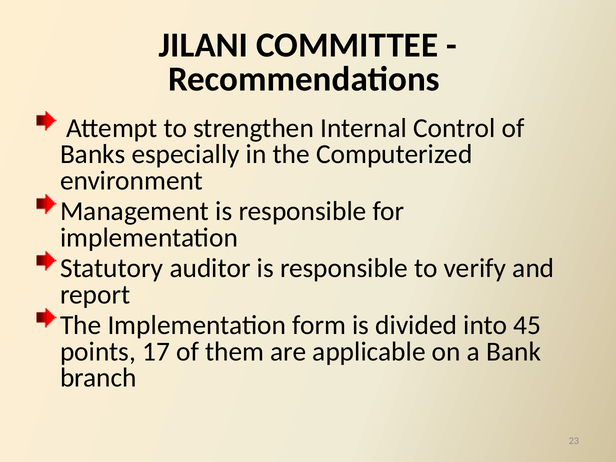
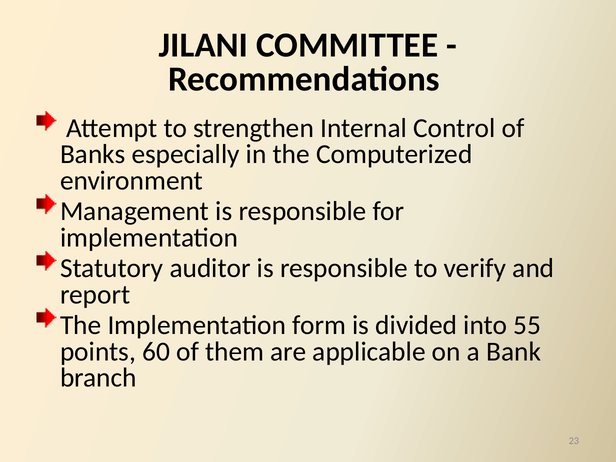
45: 45 -> 55 (527, 325)
17: 17 -> 60 (156, 352)
